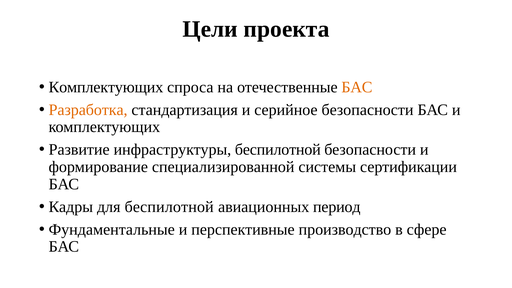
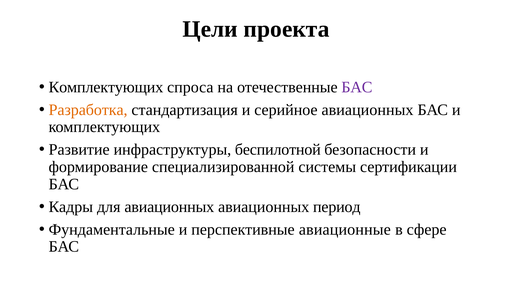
БАС colour: orange -> purple (357, 87)
серийное безопасности: безопасности -> авиационных (368, 110)
для беспилотной: беспилотной -> авиационных (169, 207)
производство: производство -> авиационные (345, 229)
